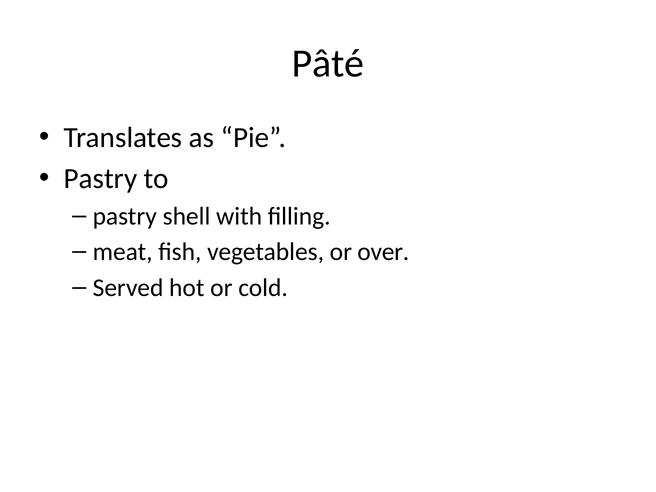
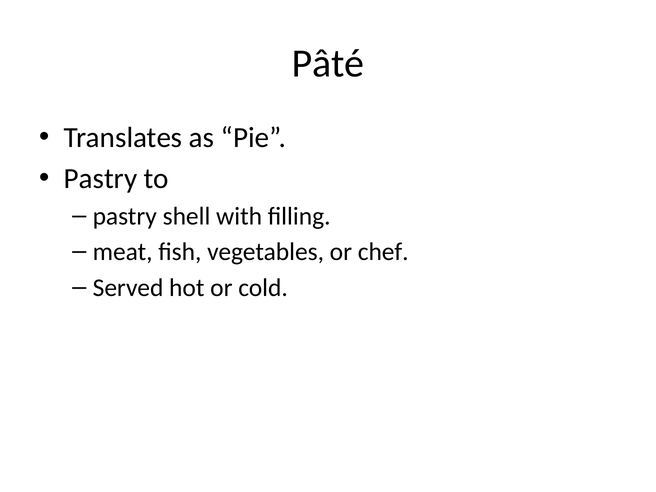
over: over -> chef (383, 252)
